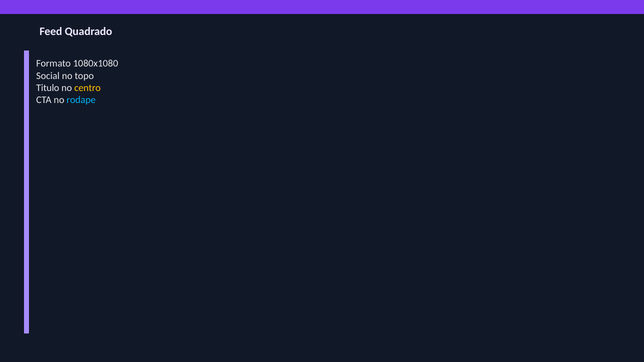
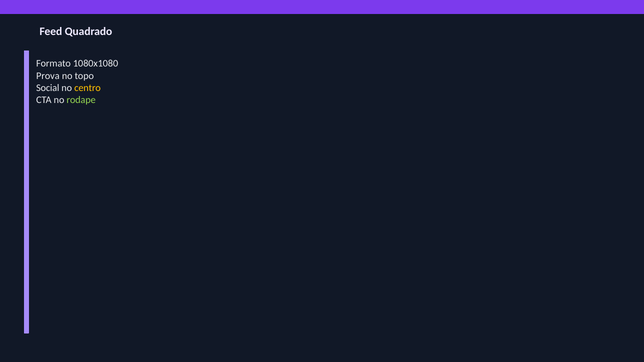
Social: Social -> Prova (48, 76)
Titulo: Titulo -> Social (48, 88)
rodape colour: light blue -> light green (81, 100)
